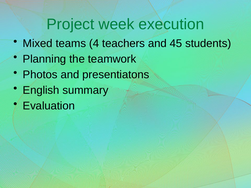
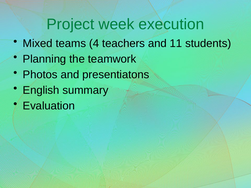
45: 45 -> 11 (176, 44)
